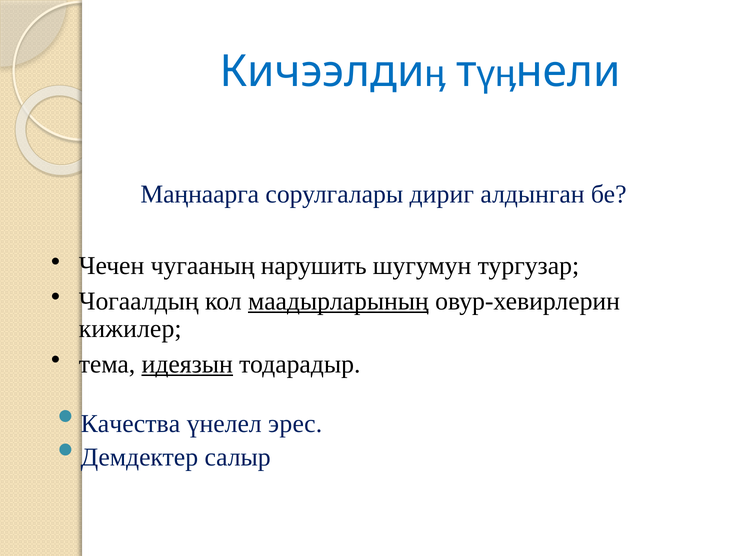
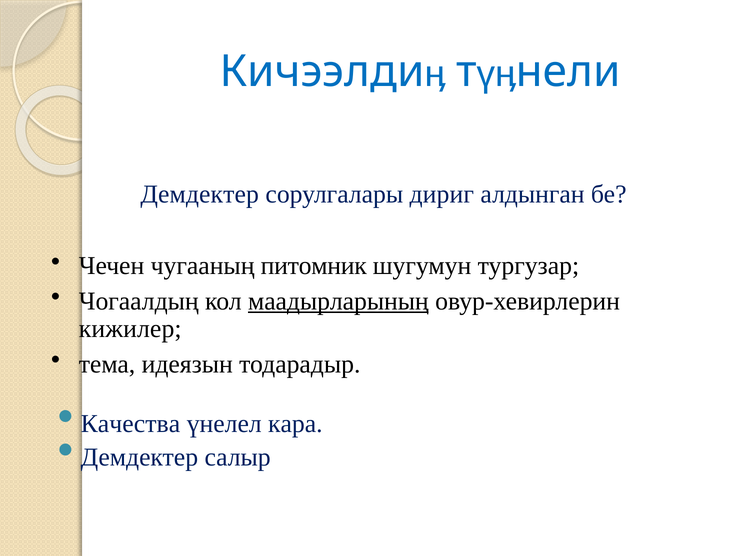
Маңнаарга: Маңнаарга -> Демдектер (200, 194)
нарушить: нарушить -> питомник (314, 266)
идеязын underline: present -> none (187, 364)
эрес: эрес -> кара (295, 424)
